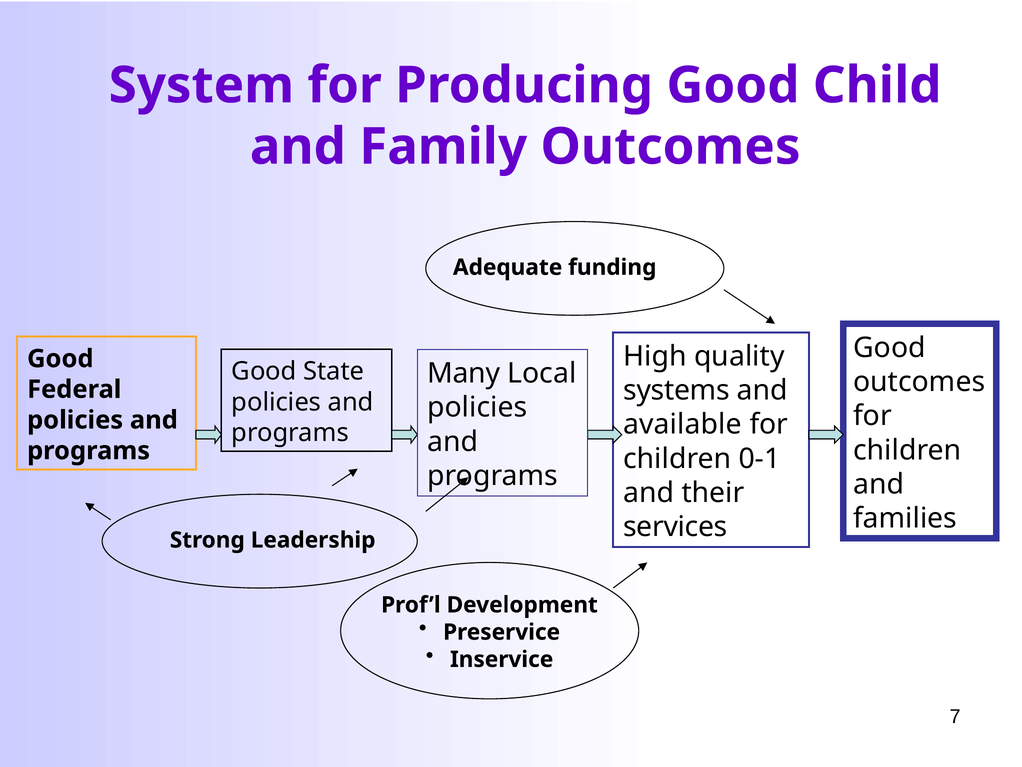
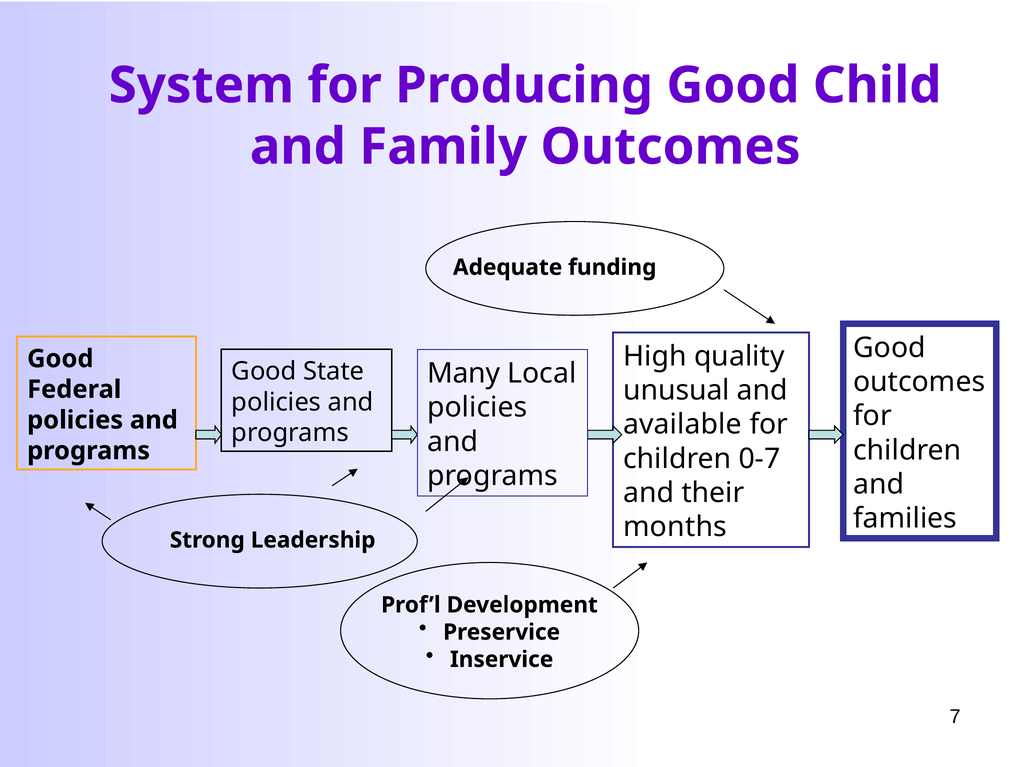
systems: systems -> unusual (676, 390)
0-1: 0-1 -> 0-7 (760, 458)
services: services -> months (675, 527)
